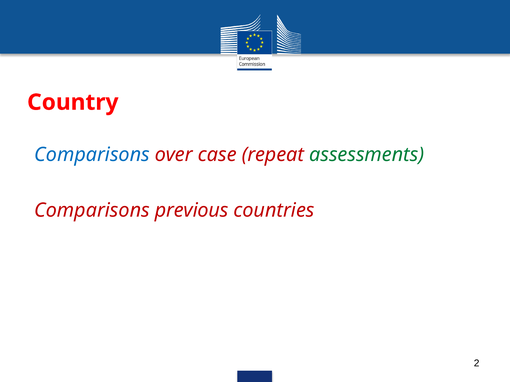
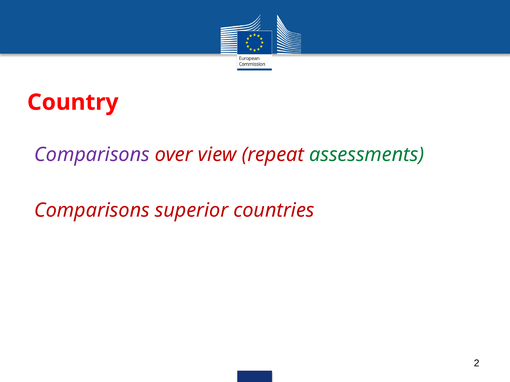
Comparisons colour: blue -> purple (92, 155)
case: case -> view (217, 155)
previous: previous -> superior (192, 210)
